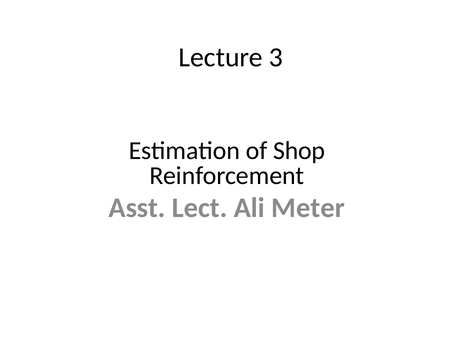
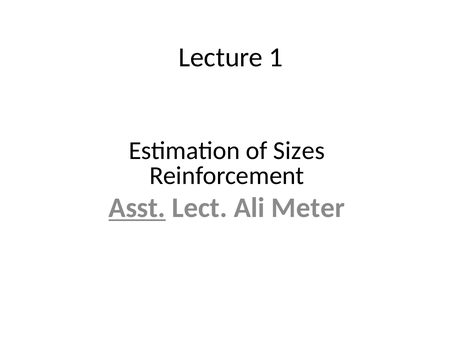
3: 3 -> 1 (276, 57)
Shop: Shop -> Sizes (299, 151)
Asst underline: none -> present (137, 208)
